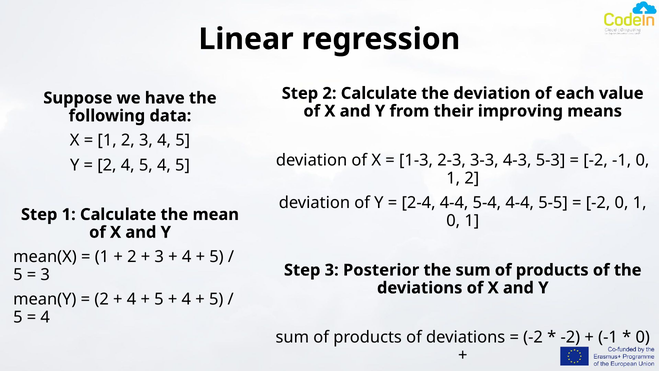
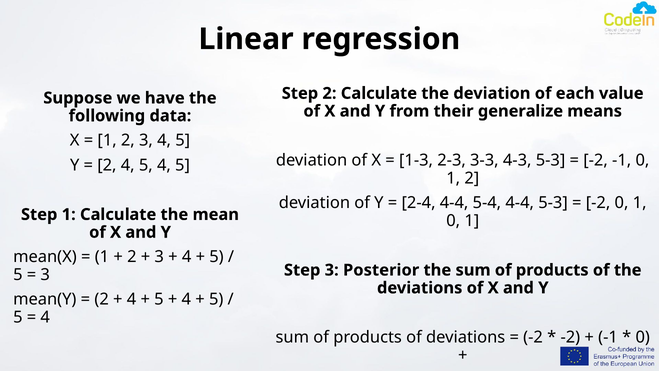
improving: improving -> generalize (520, 111)
4-4 5-5: 5-5 -> 5-3 (553, 203)
